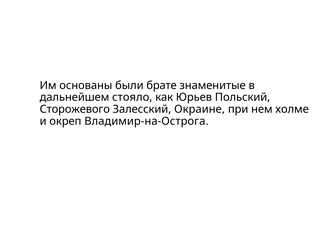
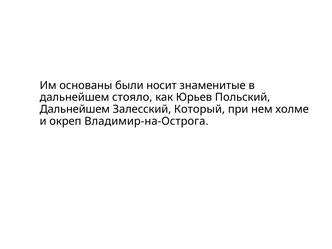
брате: брате -> носит (162, 85)
Сторожевого: Сторожевого -> Дальнейшем (75, 109)
Окраине: Окраине -> Который (200, 109)
